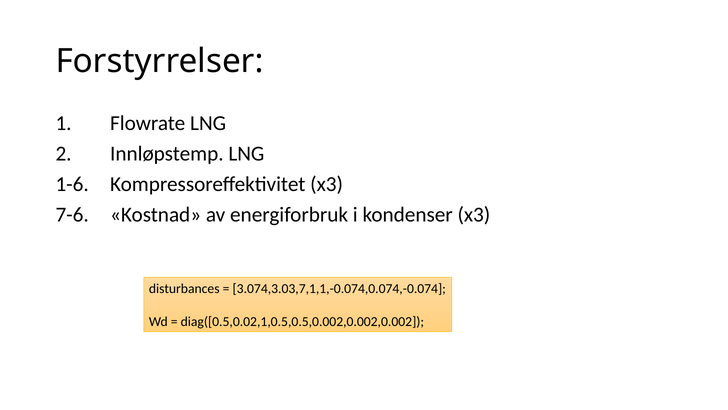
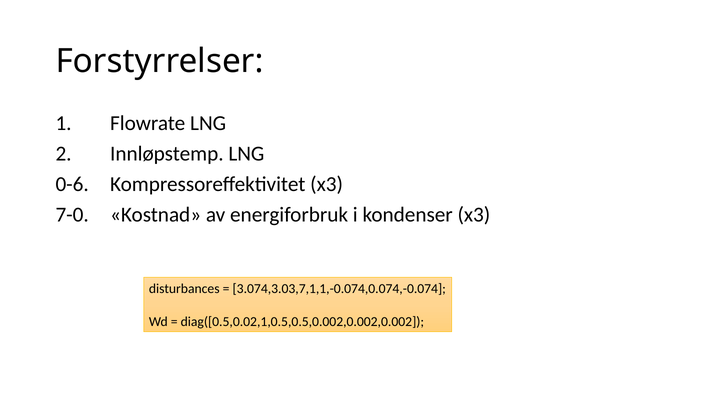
1-6: 1-6 -> 0-6 (72, 184)
7-6: 7-6 -> 7-0 (72, 215)
